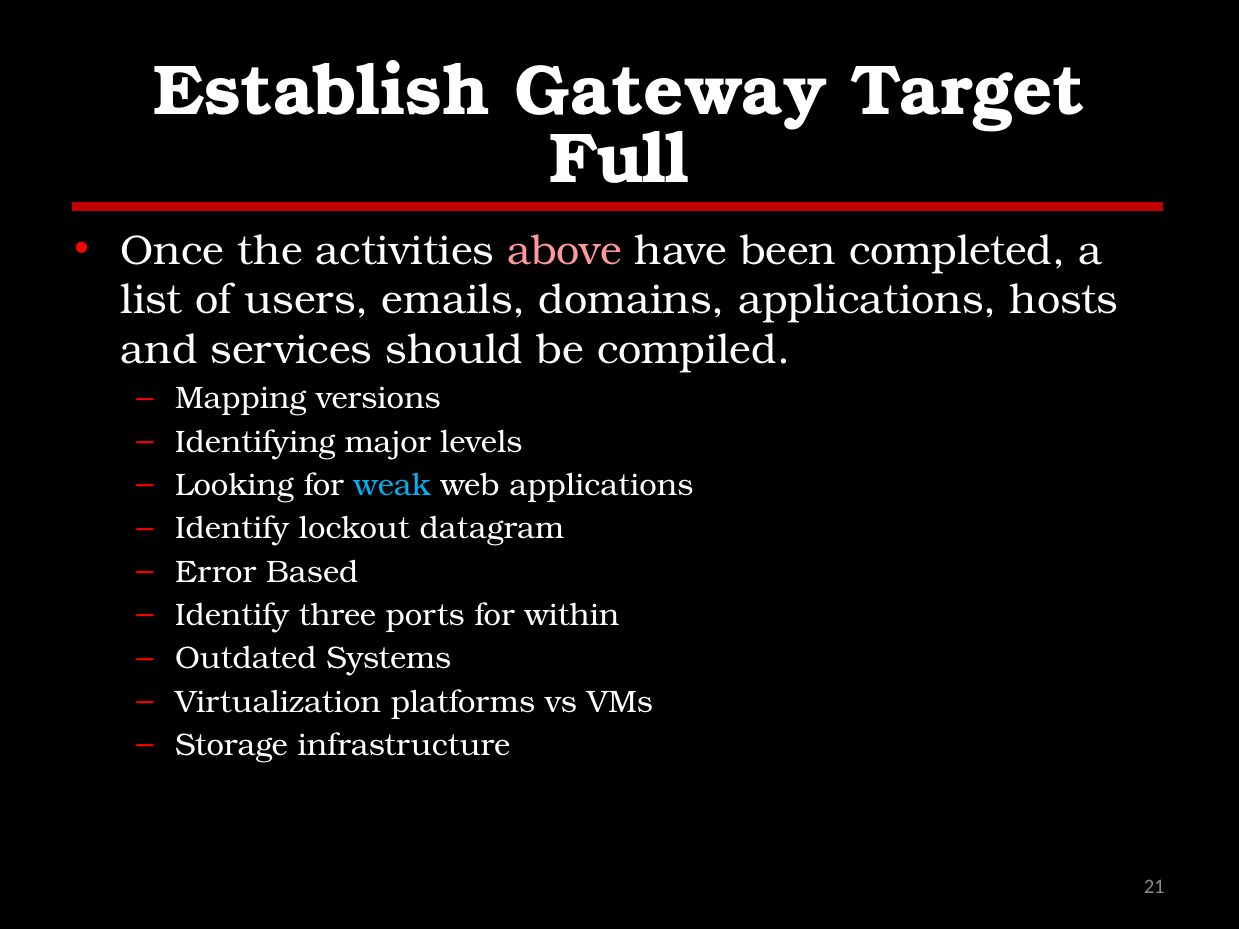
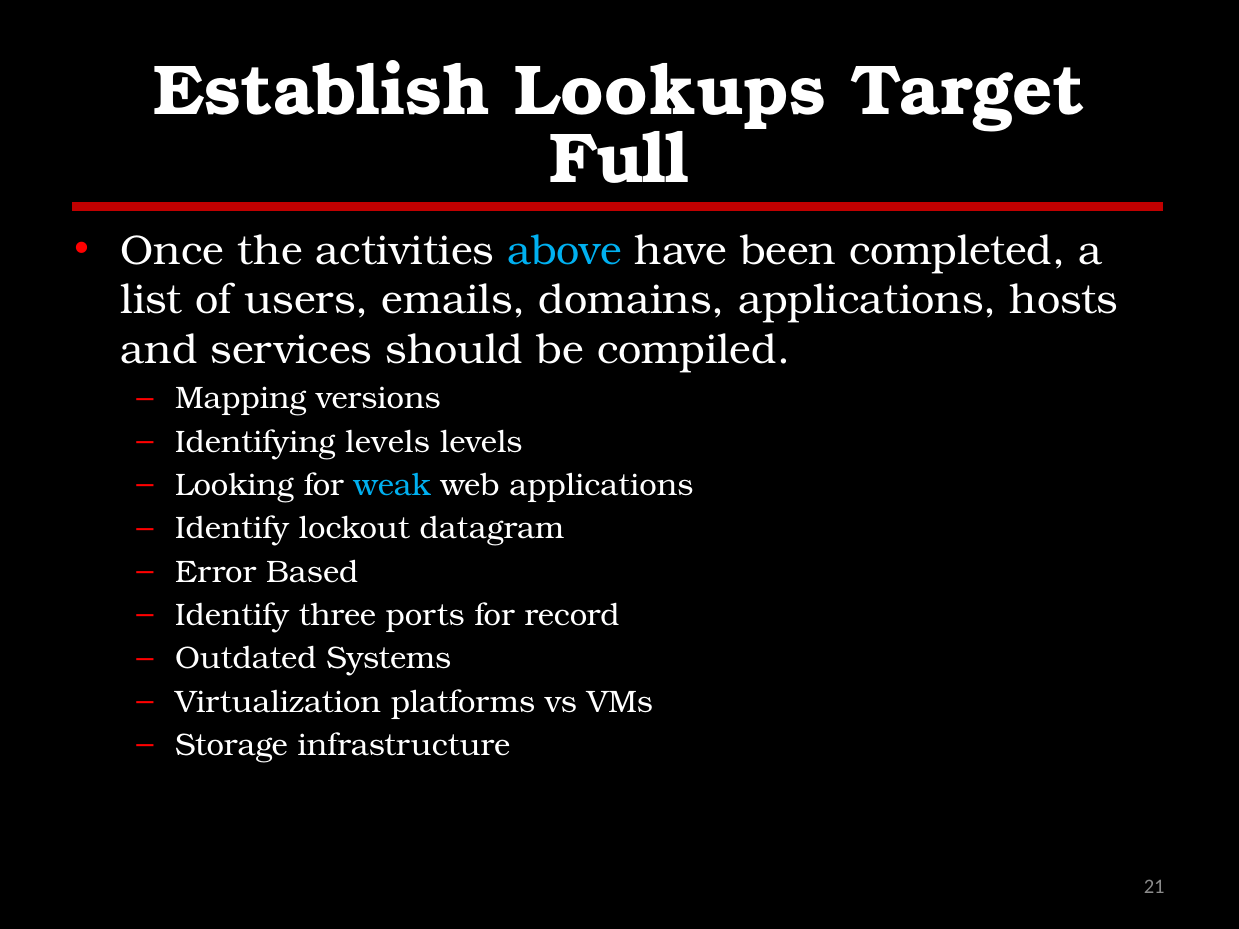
Gateway: Gateway -> Lookups (671, 91)
above colour: pink -> light blue (565, 251)
Identifying major: major -> levels (388, 442)
within: within -> record (572, 615)
